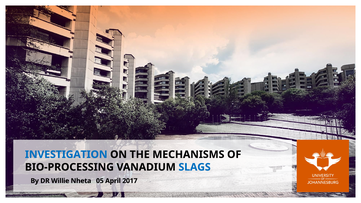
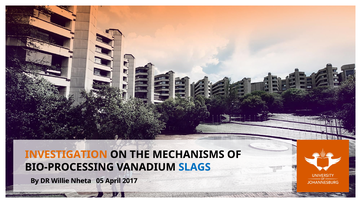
INVESTIGATION colour: blue -> orange (66, 155)
